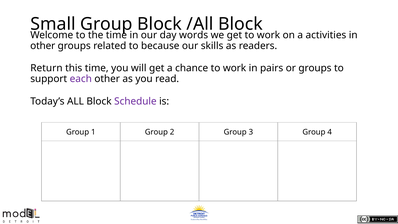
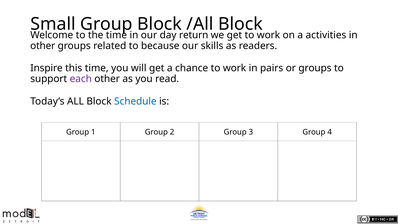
words: words -> return (194, 35)
Return: Return -> Inspire (47, 68)
Schedule colour: purple -> blue (135, 101)
